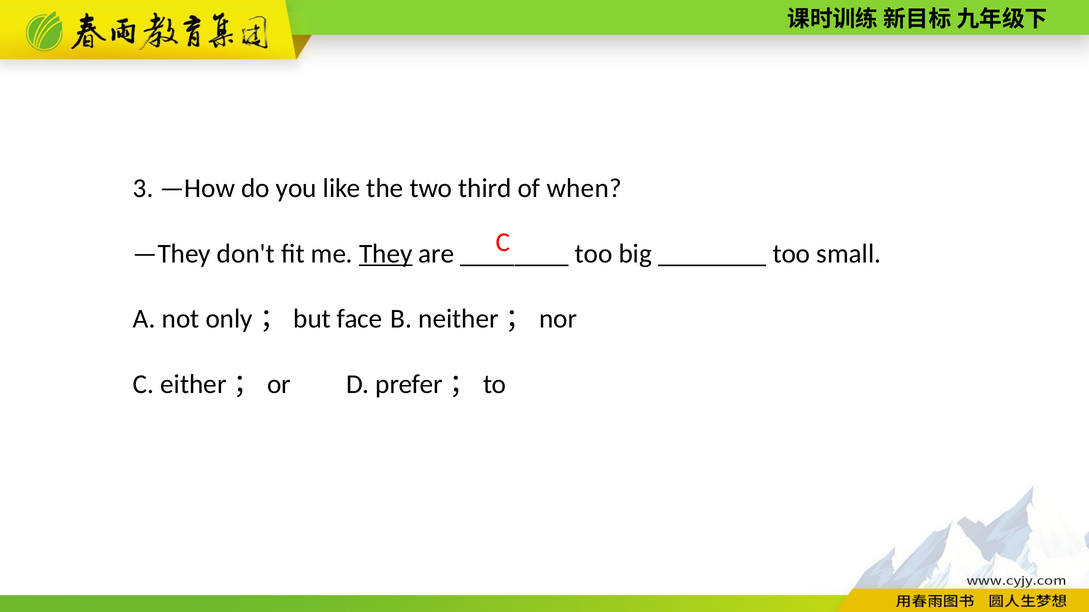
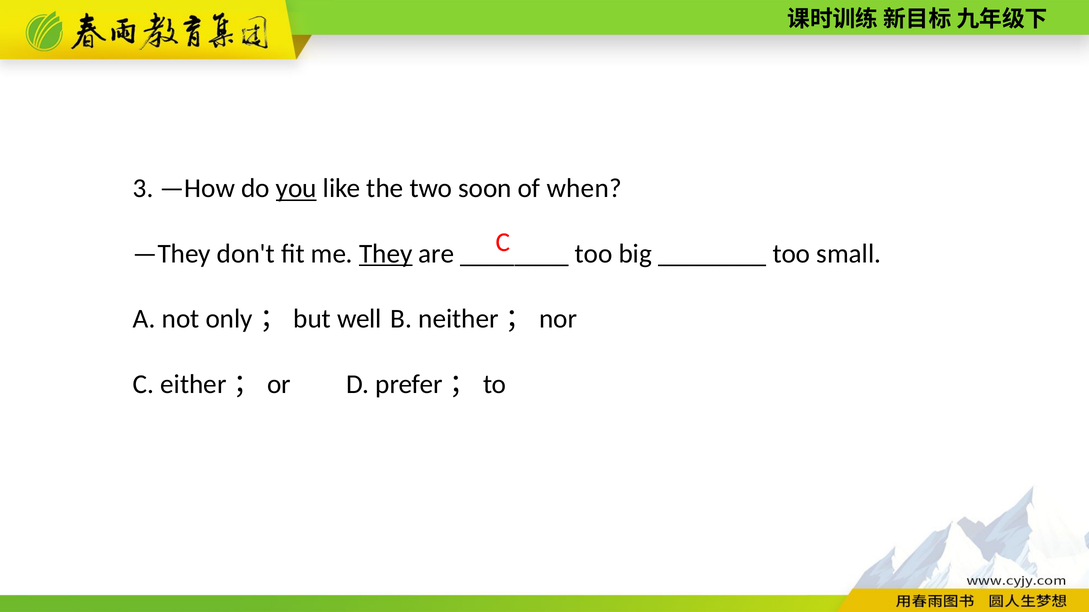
you underline: none -> present (296, 189)
third: third -> soon (485, 189)
face: face -> well (359, 319)
